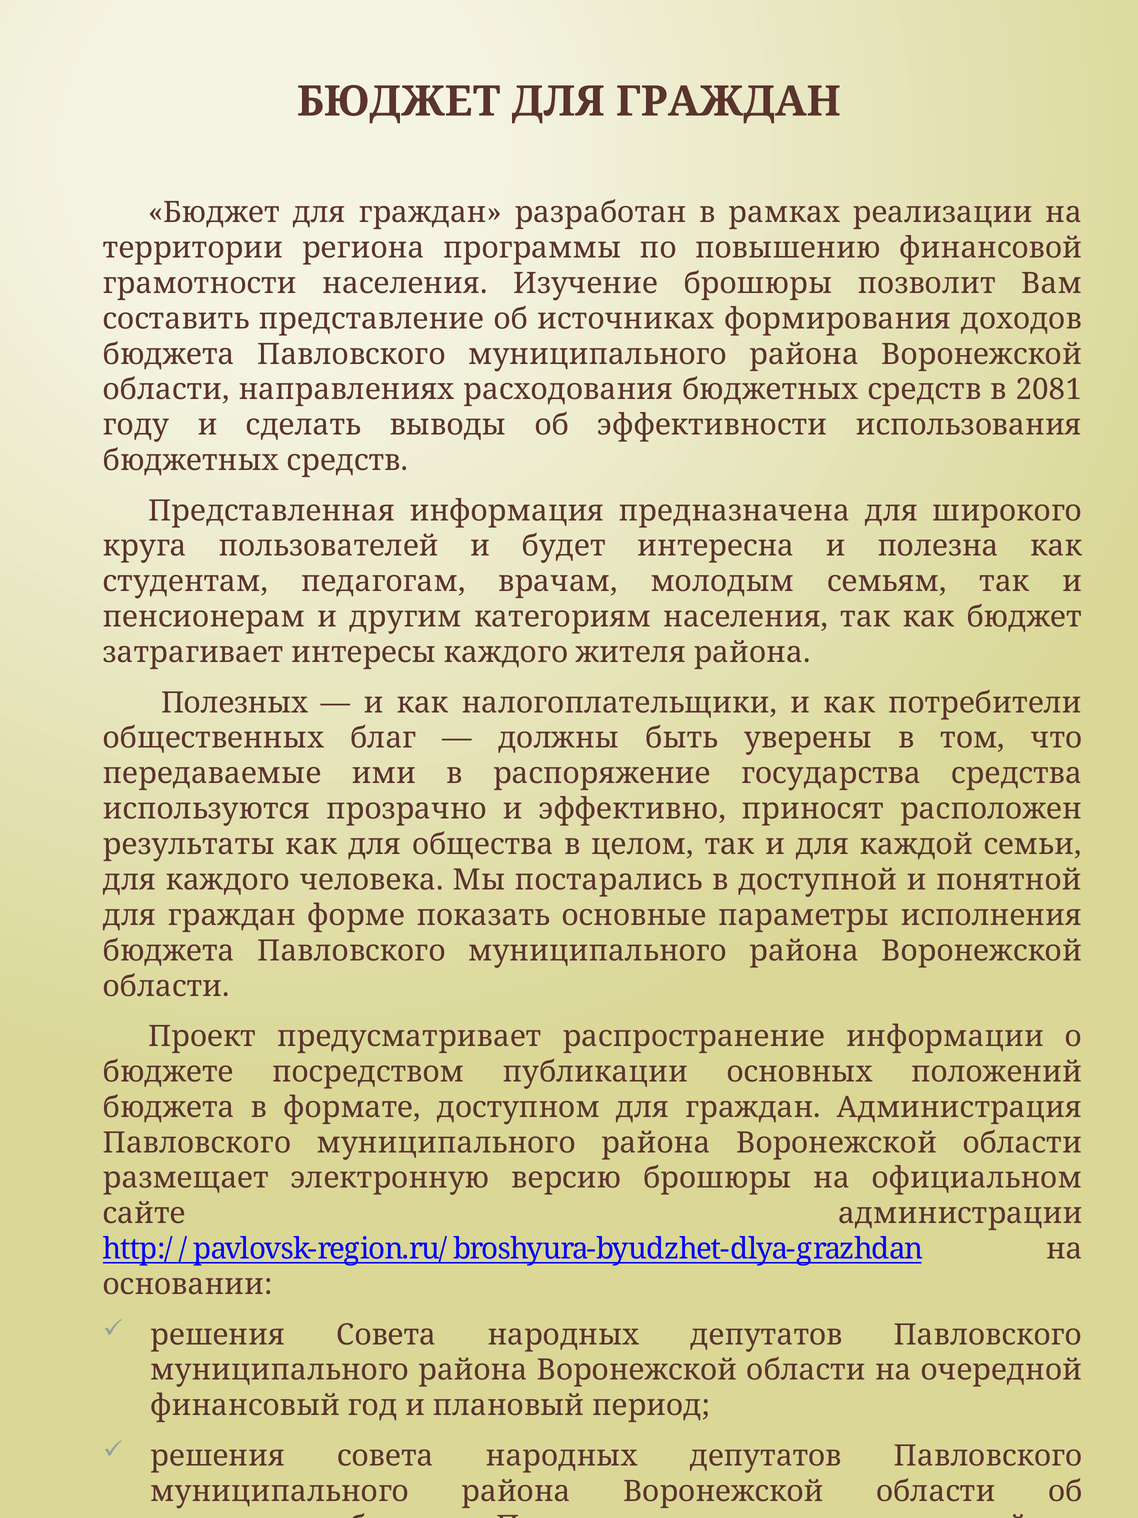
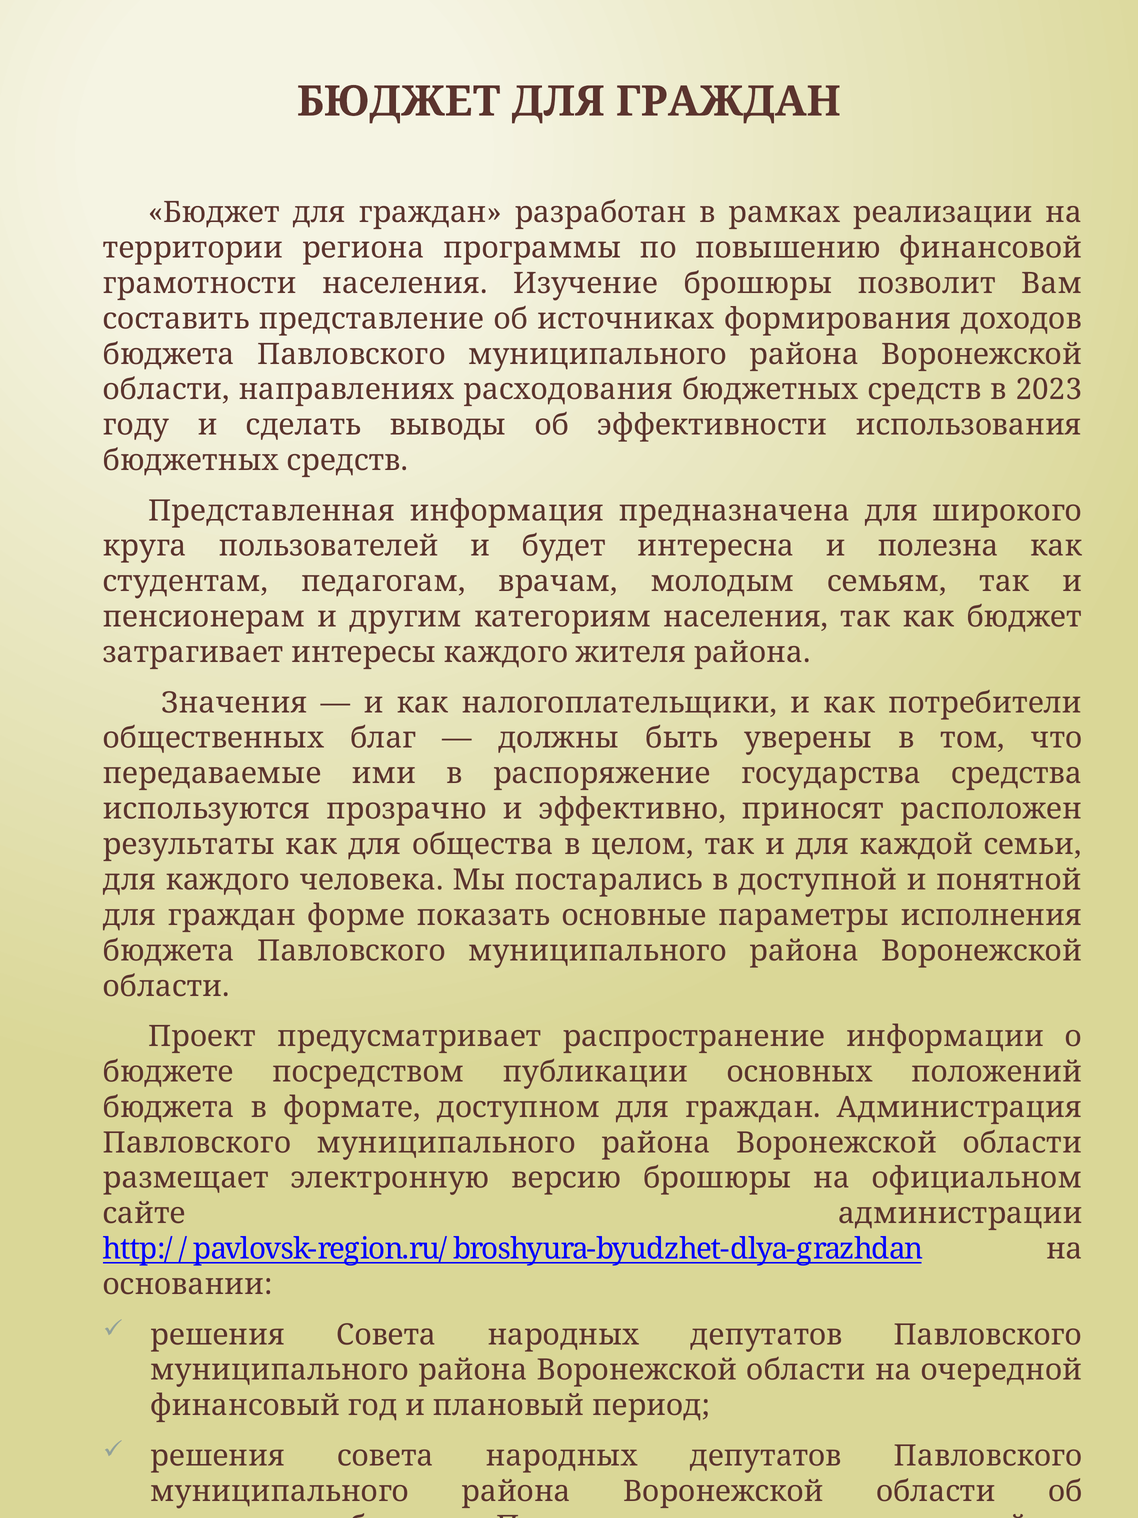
2081: 2081 -> 2023 (1049, 390)
Полезных: Полезных -> Значения (234, 702)
